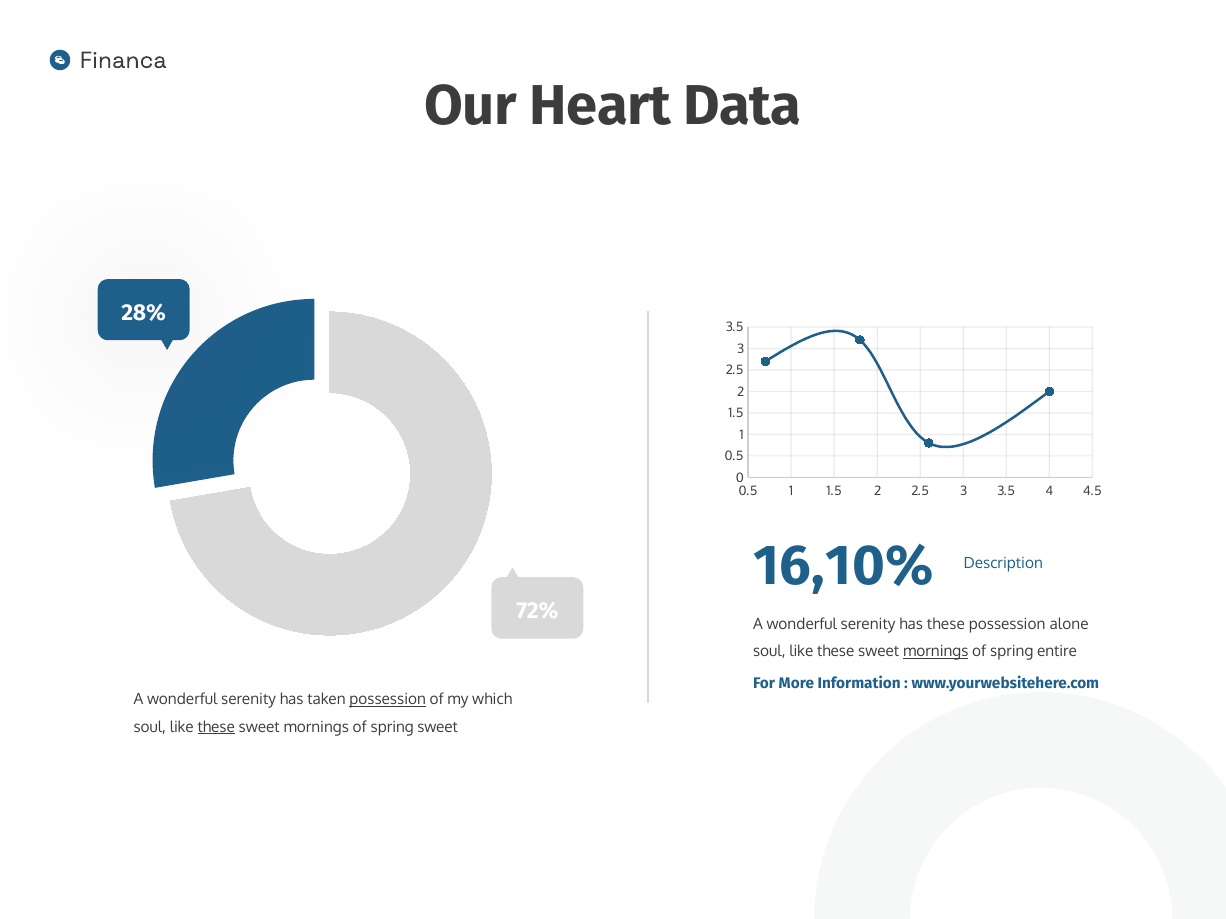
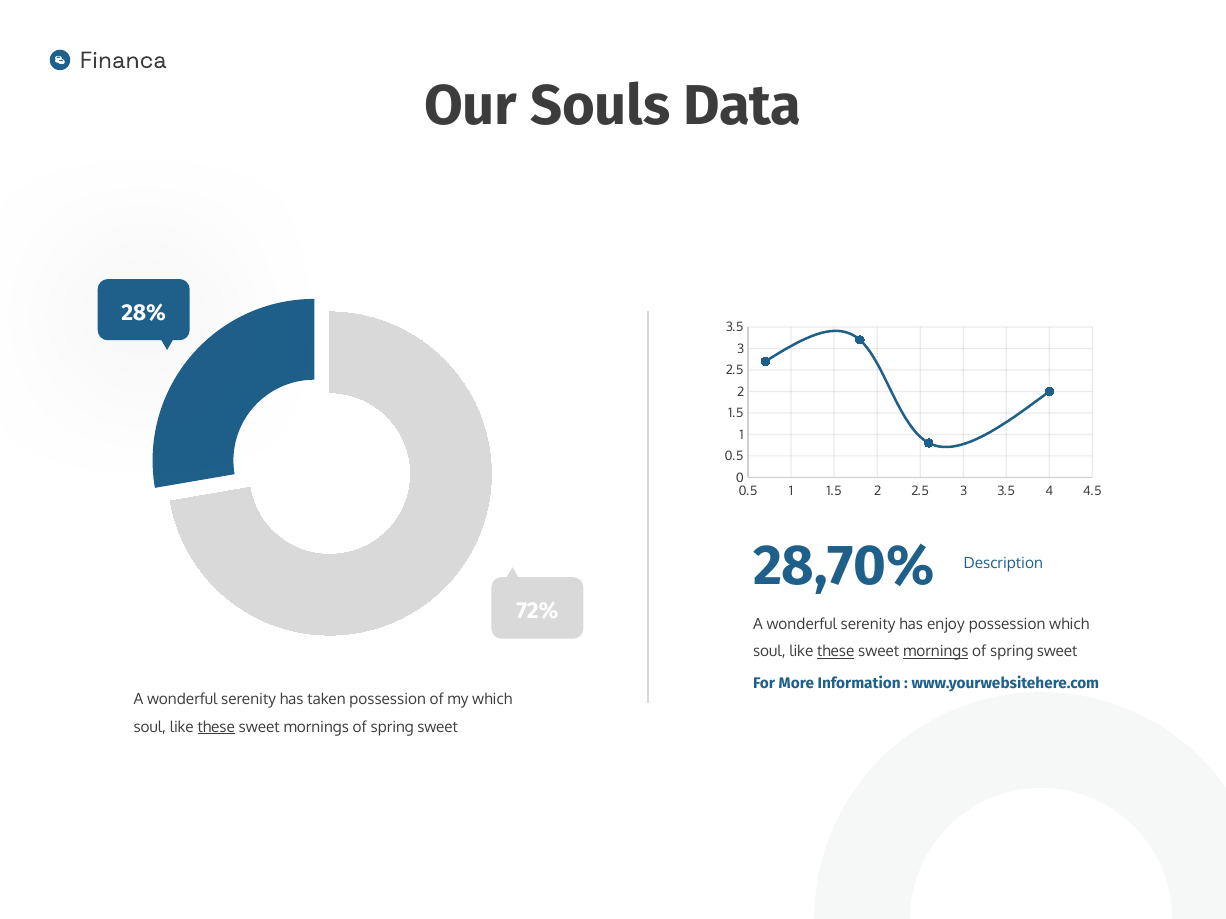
Heart: Heart -> Souls (600, 106)
16,10%: 16,10% -> 28,70% (844, 566)
has these: these -> enjoy (946, 625)
possession alone: alone -> which (1069, 625)
these underline: none -> present (836, 652)
entire: entire -> sweet (1057, 652)
possession underline: present -> none (388, 700)
